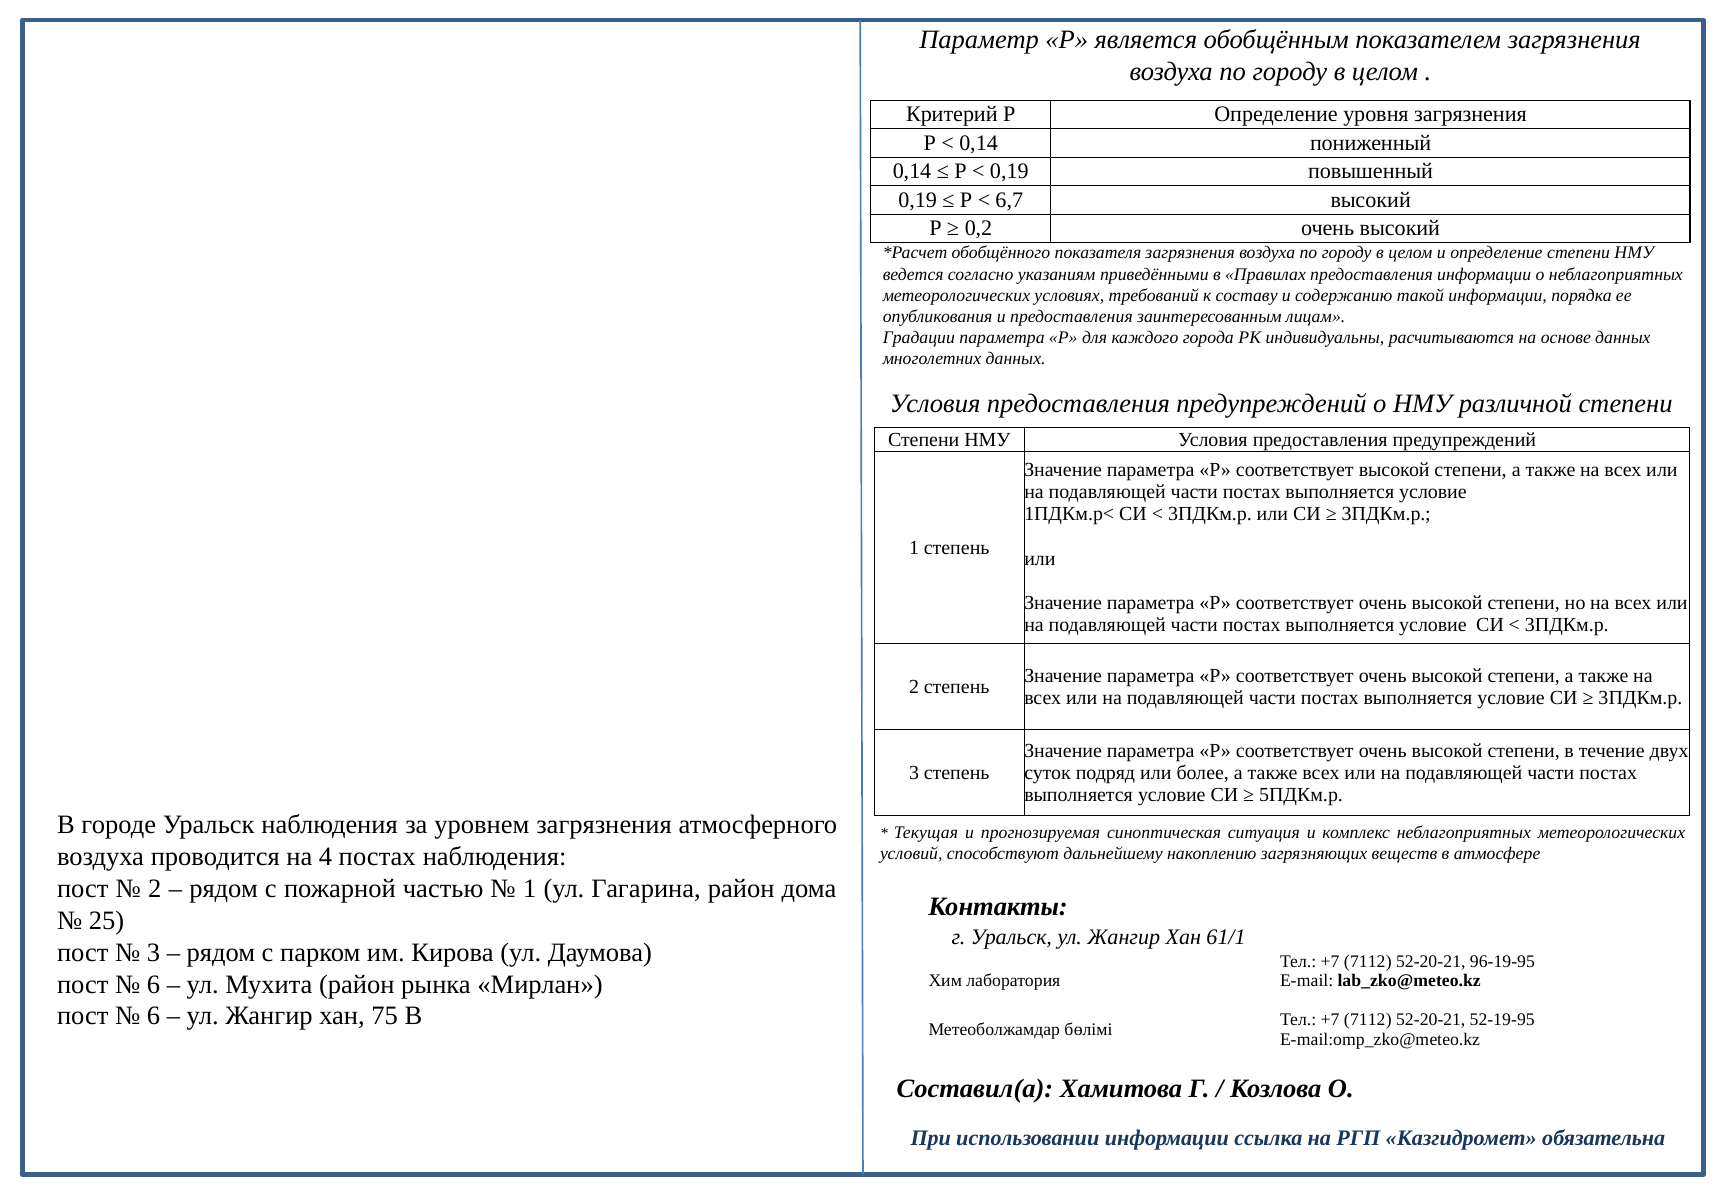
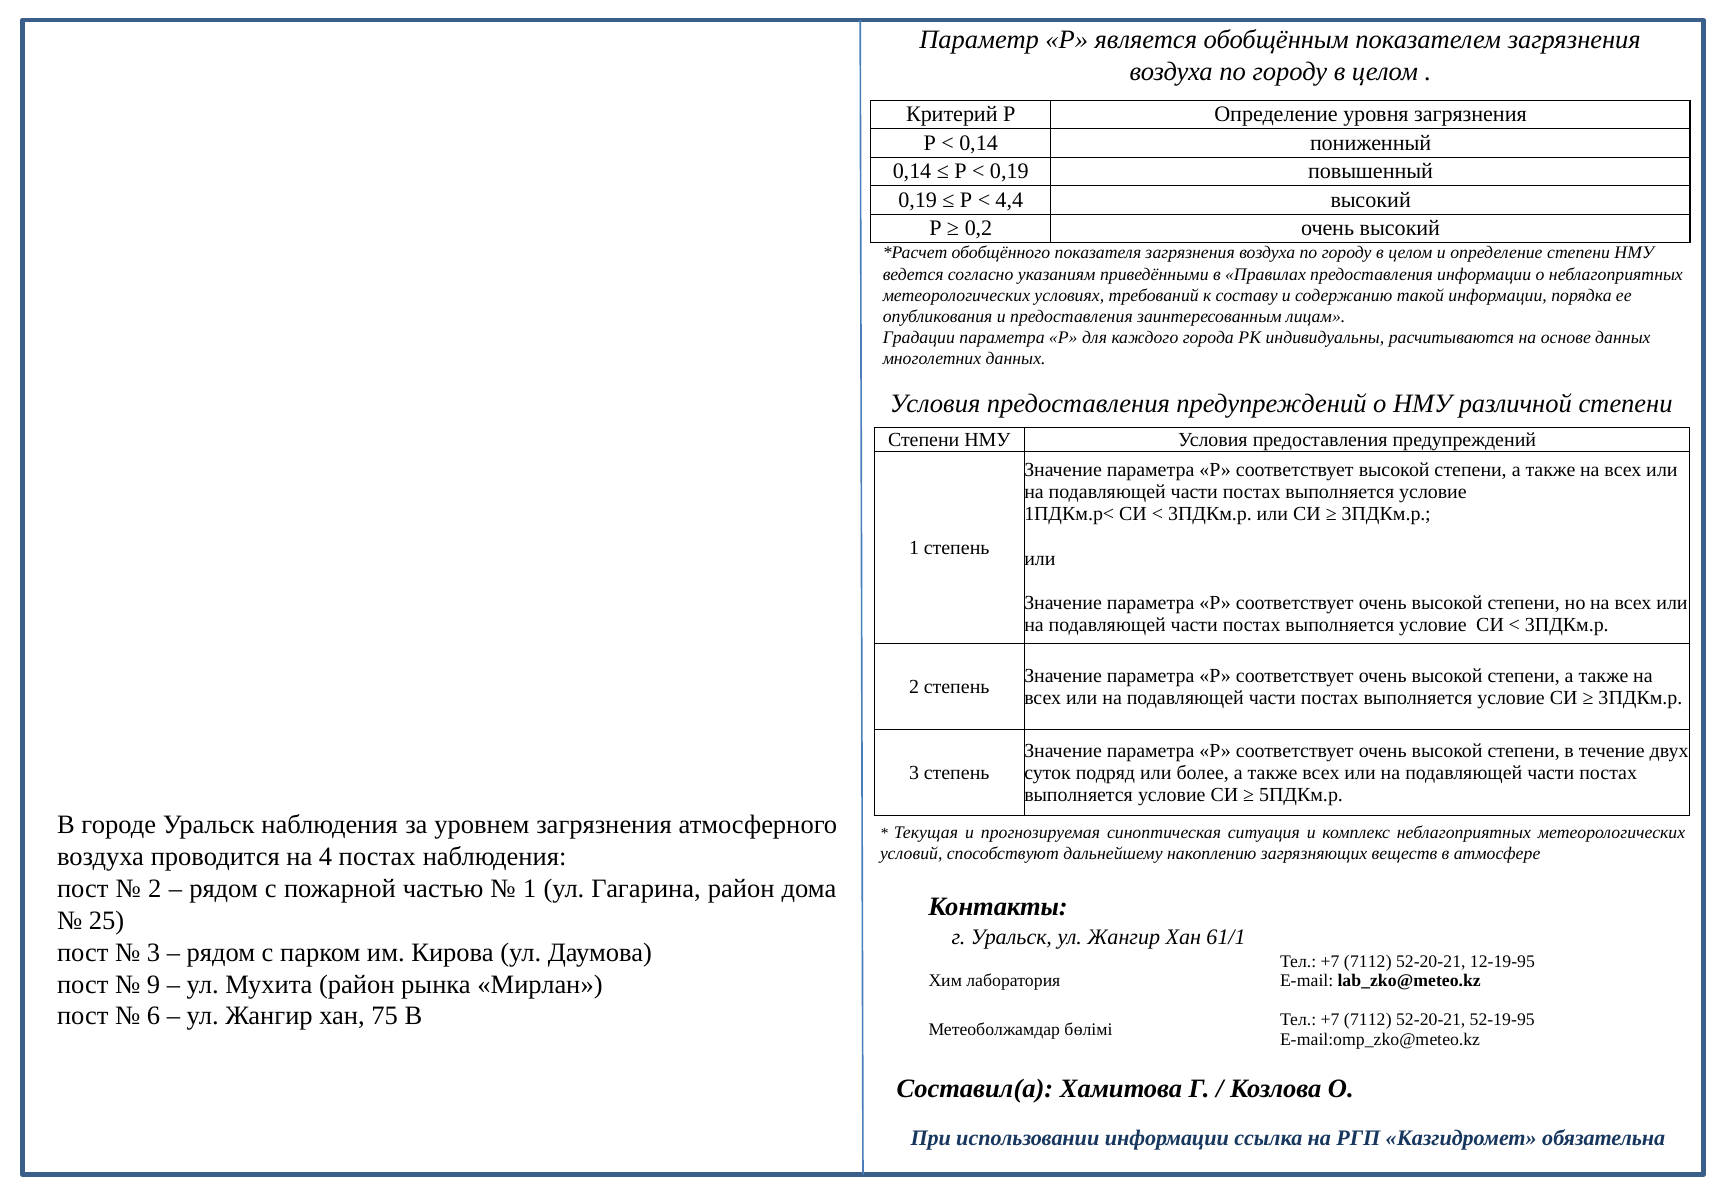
6,7: 6,7 -> 4,4 (1009, 200)
96-19-95: 96-19-95 -> 12-19-95 (1502, 961)
6: 6 -> 9 (154, 984)
